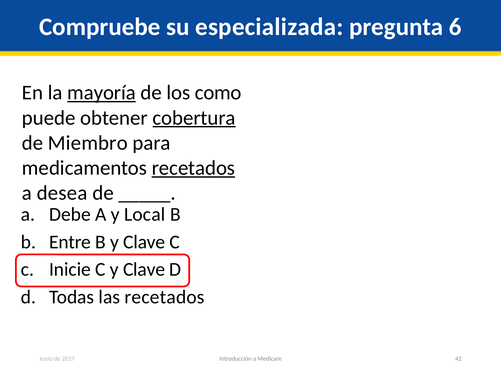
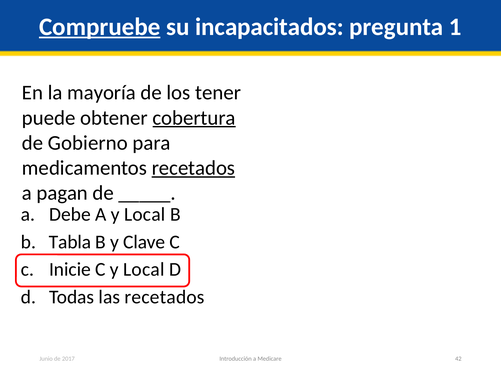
Compruebe underline: none -> present (100, 27)
especializada: especializada -> incapacitados (269, 27)
6: 6 -> 1 (455, 27)
mayoría underline: present -> none (102, 93)
como: como -> tener (218, 93)
Miembro: Miembro -> Gobierno (88, 143)
desea: desea -> pagan (62, 193)
Entre: Entre -> Tabla (70, 242)
C y Clave: Clave -> Local (144, 269)
